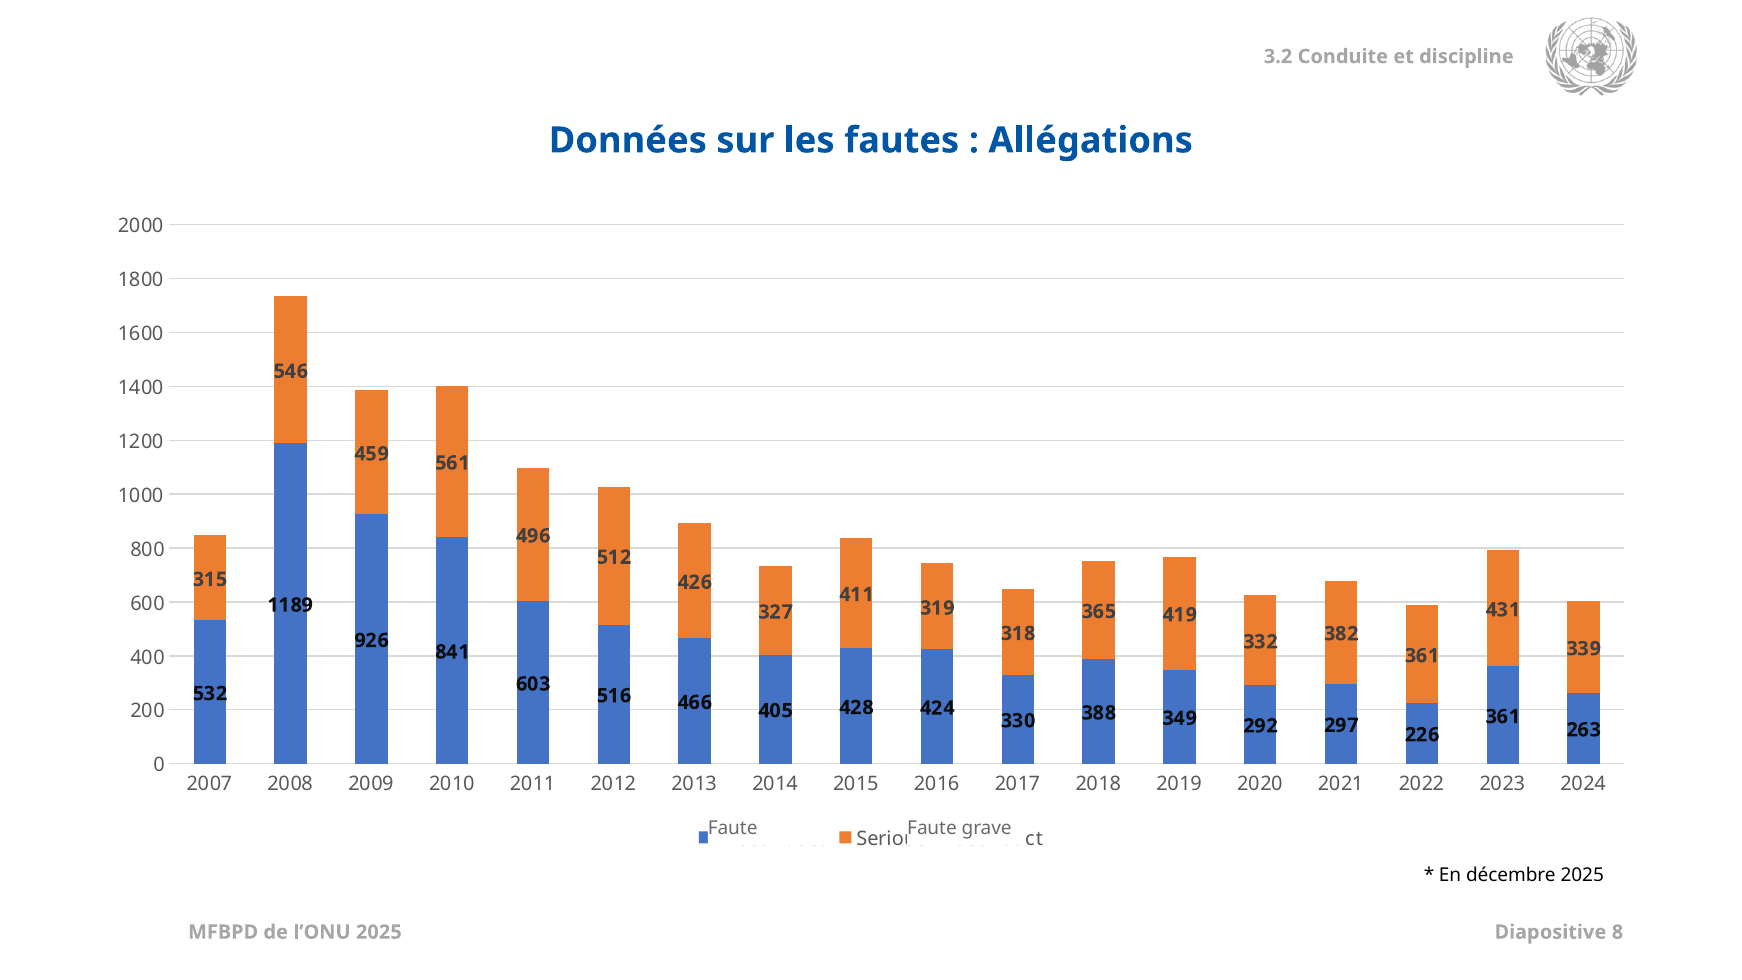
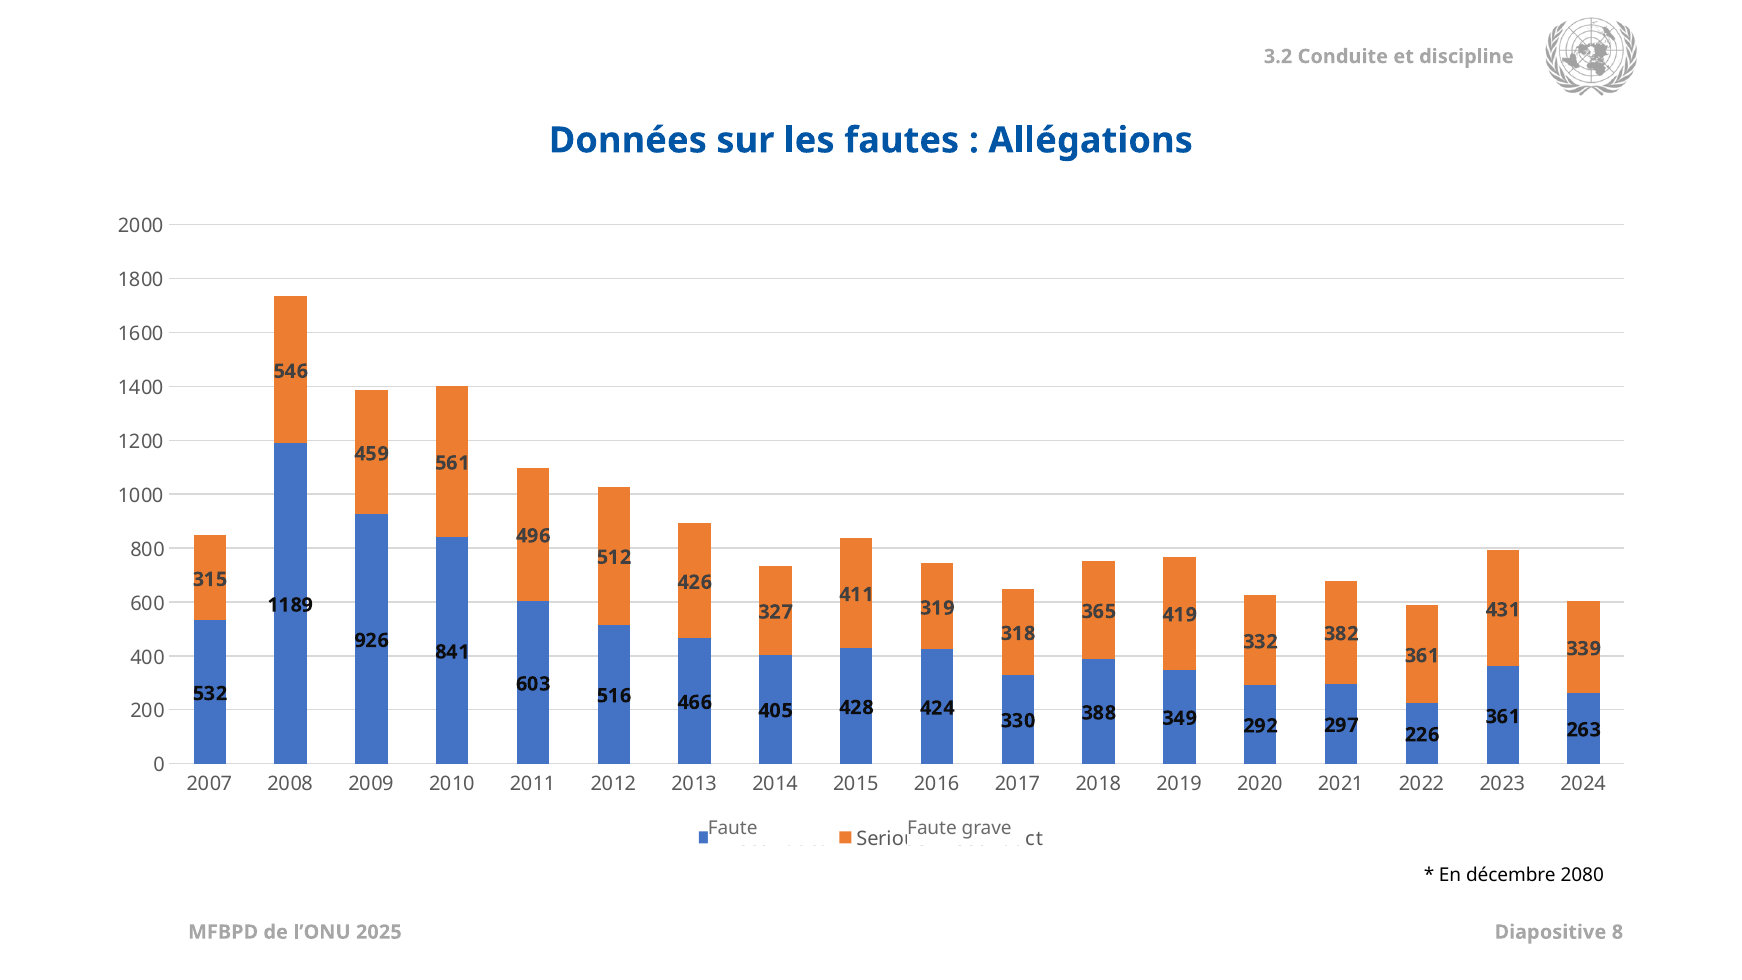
décembre 2025: 2025 -> 2080 (1582, 875)
